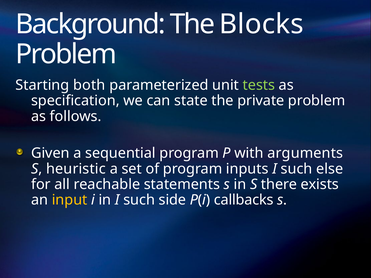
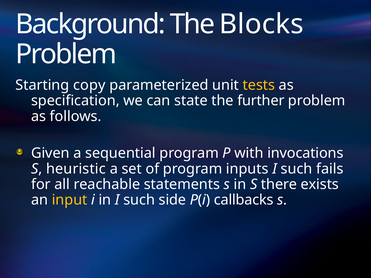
both: both -> copy (89, 85)
tests colour: light green -> yellow (259, 85)
private: private -> further (261, 101)
arguments: arguments -> invocations (305, 153)
else: else -> fails (330, 169)
